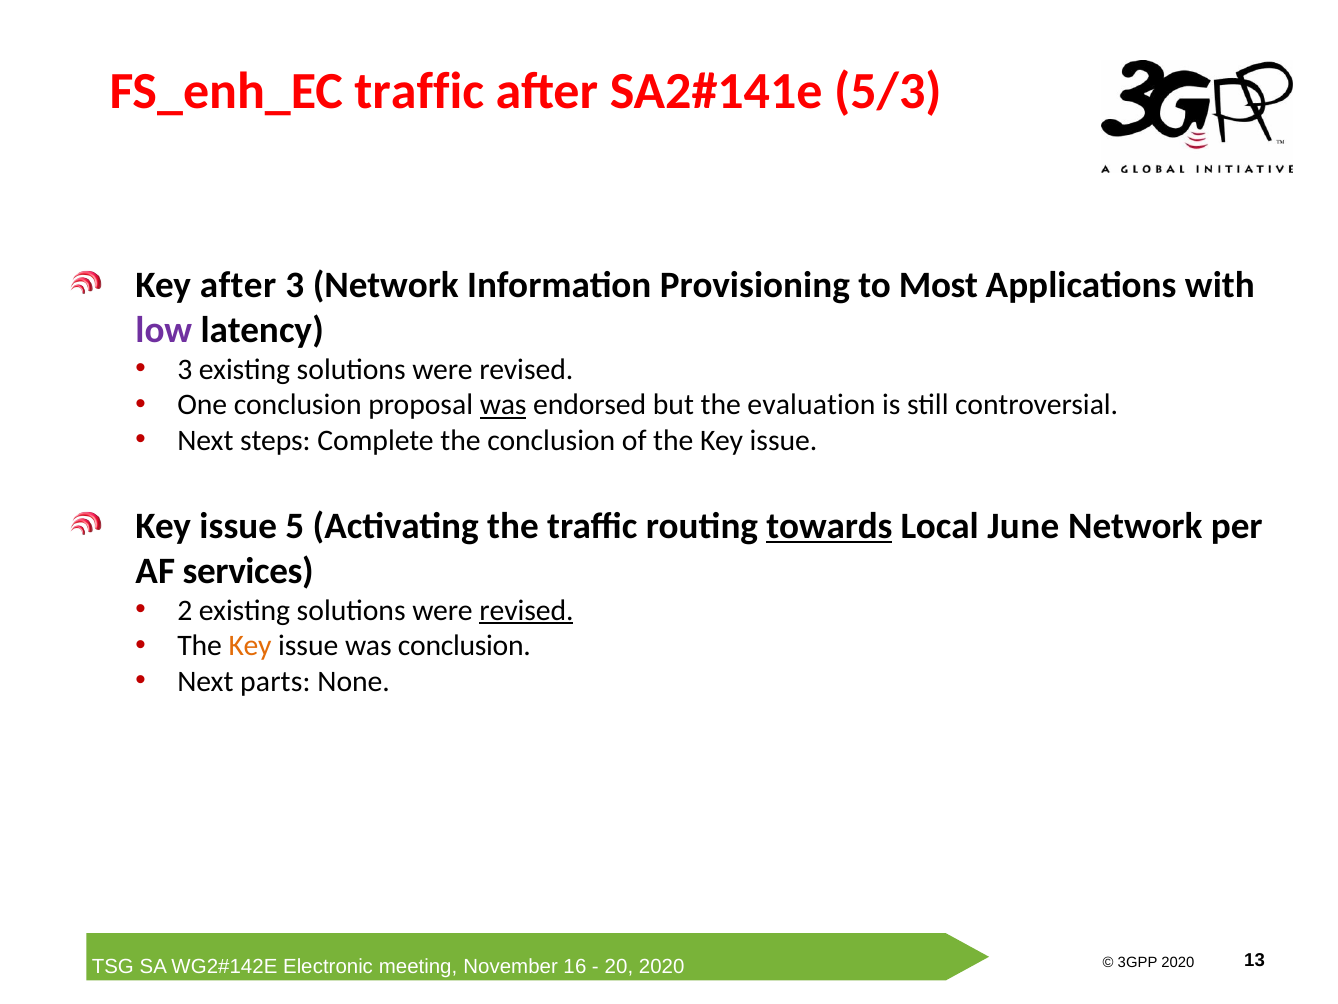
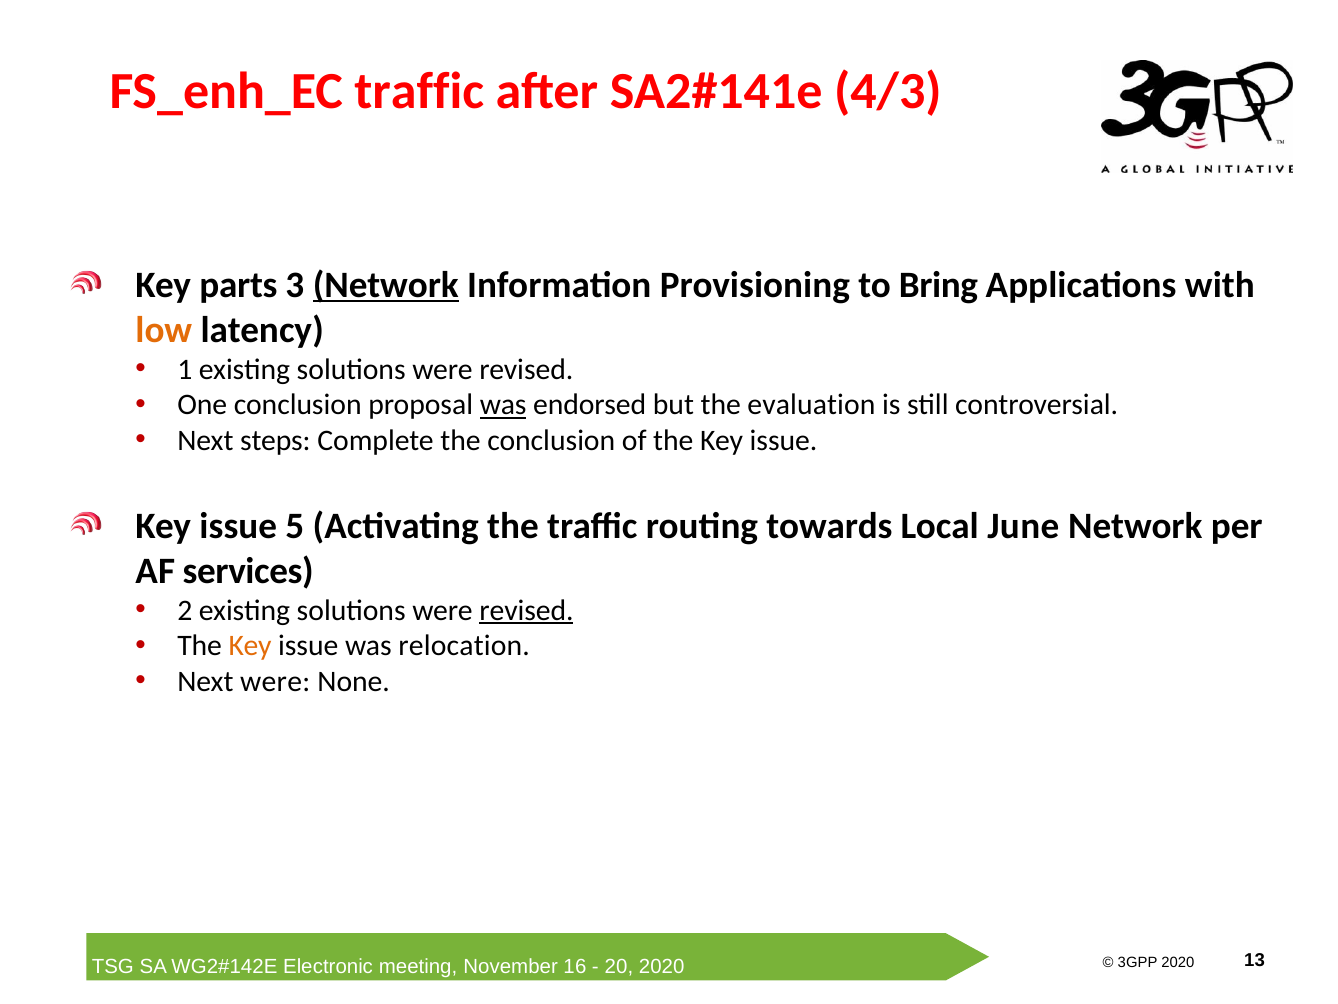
5/3: 5/3 -> 4/3 (888, 92)
Key after: after -> parts (238, 285)
Network underline: none -> present (386, 285)
Most: Most -> Bring (938, 285)
low colour: purple -> orange (164, 330)
3: 3 -> 1 (185, 369)
towards underline: present -> none (829, 526)
was conclusion: conclusion -> relocation (464, 646)
Next parts: parts -> were (275, 681)
